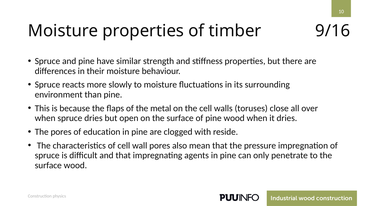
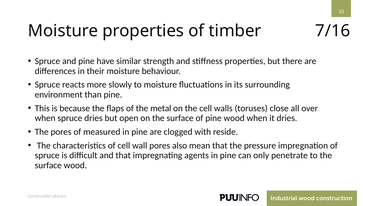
9/16: 9/16 -> 7/16 (333, 31)
education: education -> measured (102, 132)
